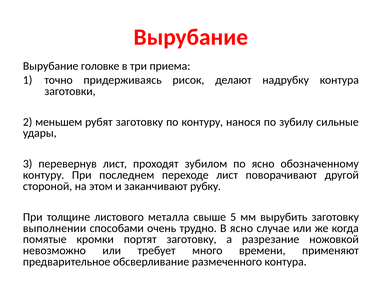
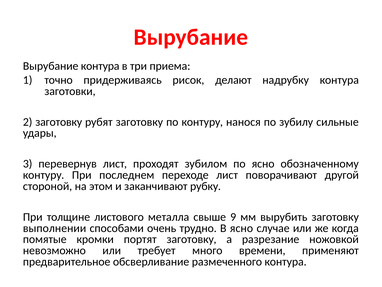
Вырубание головке: головке -> контура (100, 66)
2 меньшем: меньшем -> заготовку (59, 122)
5: 5 -> 9 (233, 217)
